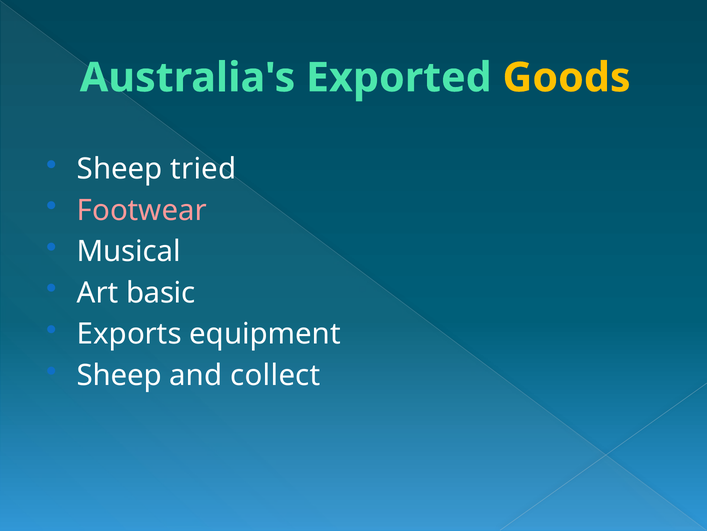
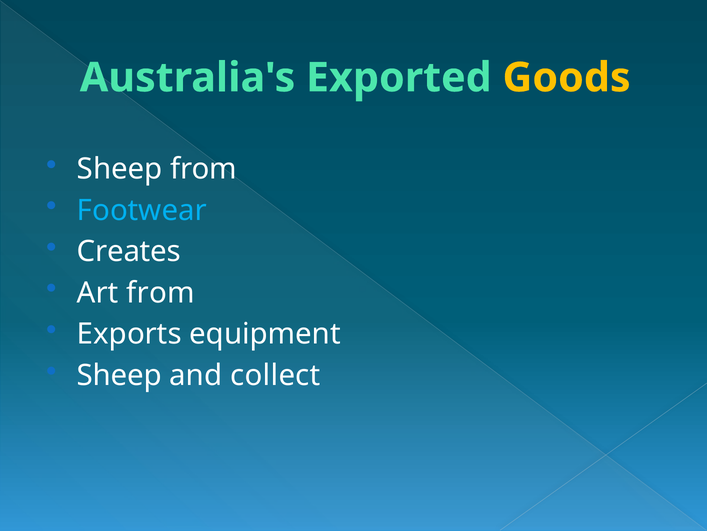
Sheep tried: tried -> from (204, 169)
Footwear colour: pink -> light blue (142, 210)
Musical: Musical -> Creates (129, 251)
Art basic: basic -> from (160, 293)
